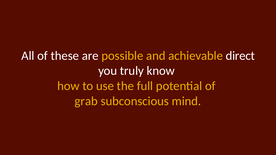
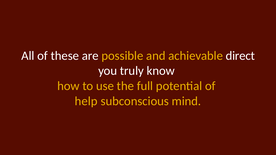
grab: grab -> help (86, 101)
